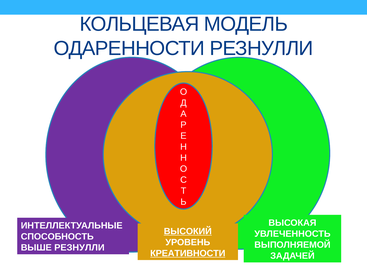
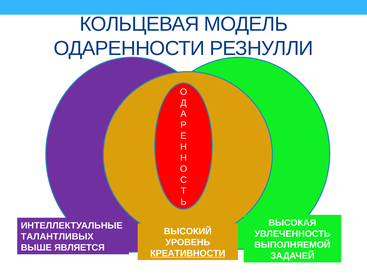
ВЫСОКИЙ underline: present -> none (188, 232)
СПОСОБНОСТЬ: СПОСОБНОСТЬ -> ТАЛАНТЛИВЫХ (57, 237)
ВЫШЕ РЕЗНУЛЛИ: РЕЗНУЛЛИ -> ЯВЛЯЕТСЯ (79, 248)
